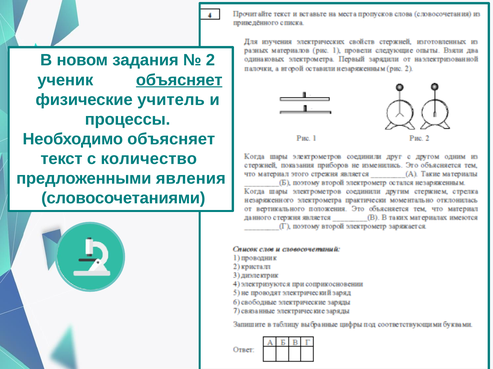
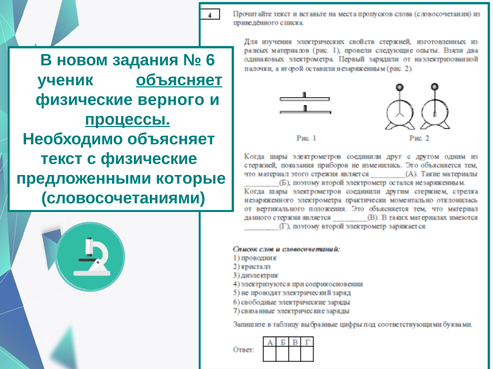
2: 2 -> 6 (210, 60)
учитель: учитель -> верного (171, 100)
процессы underline: none -> present (128, 120)
с количество: количество -> физические (149, 159)
явления: явления -> которые (191, 179)
